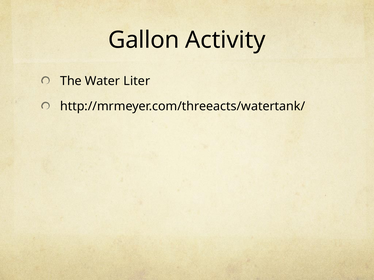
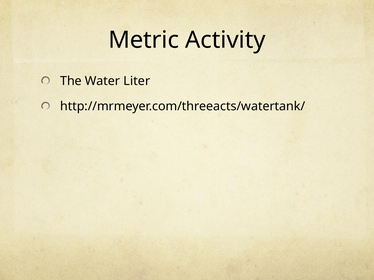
Gallon: Gallon -> Metric (144, 40)
